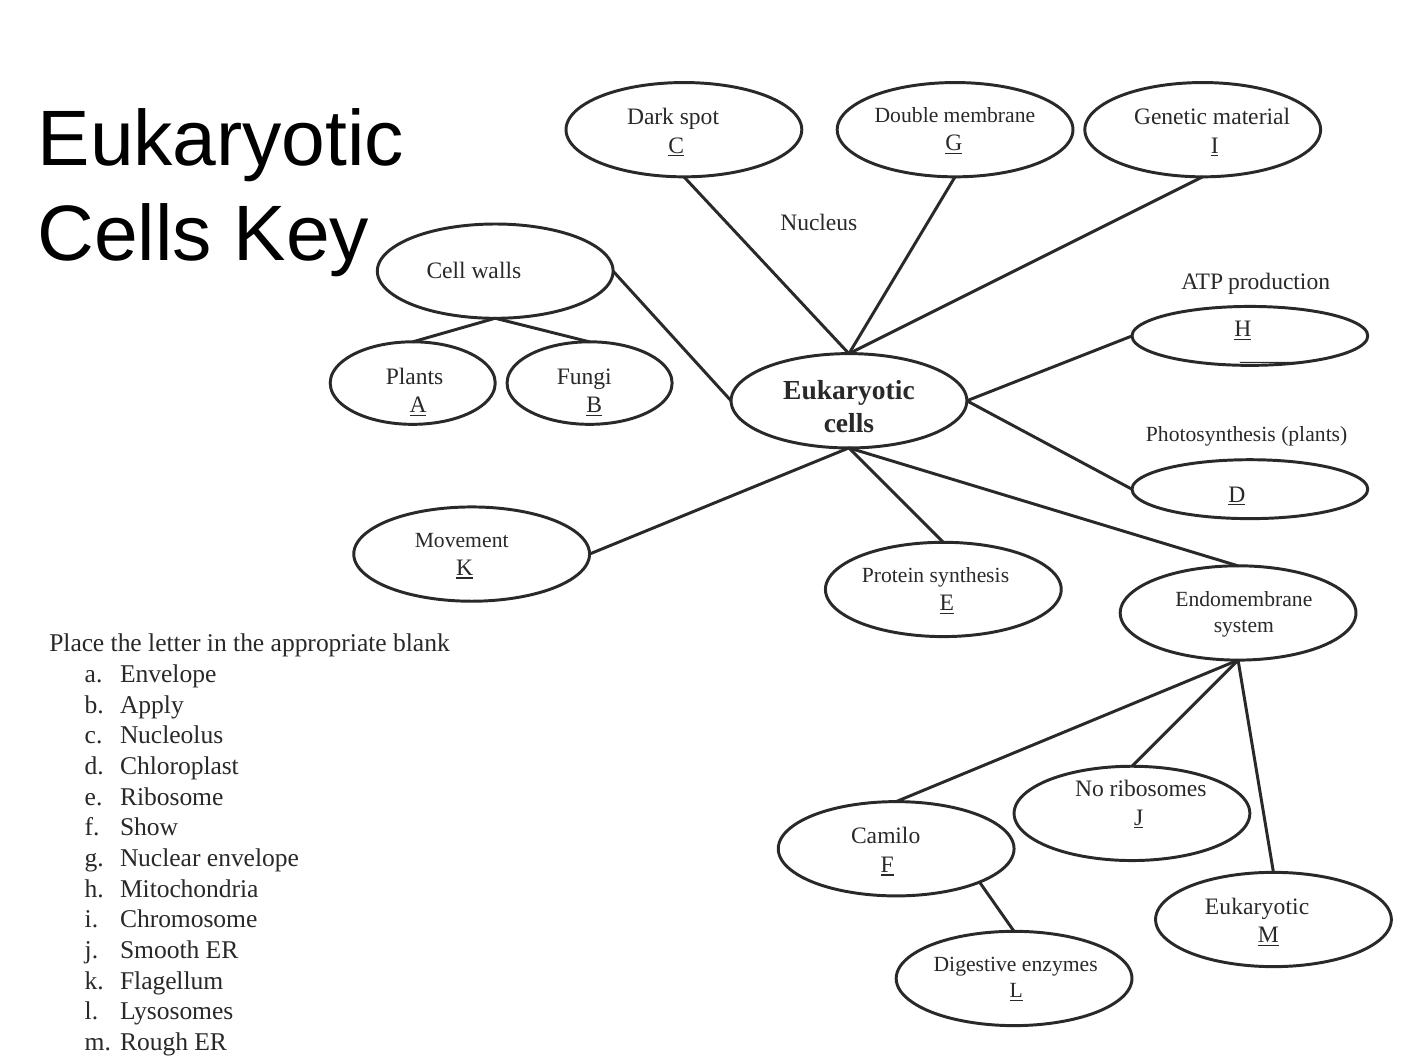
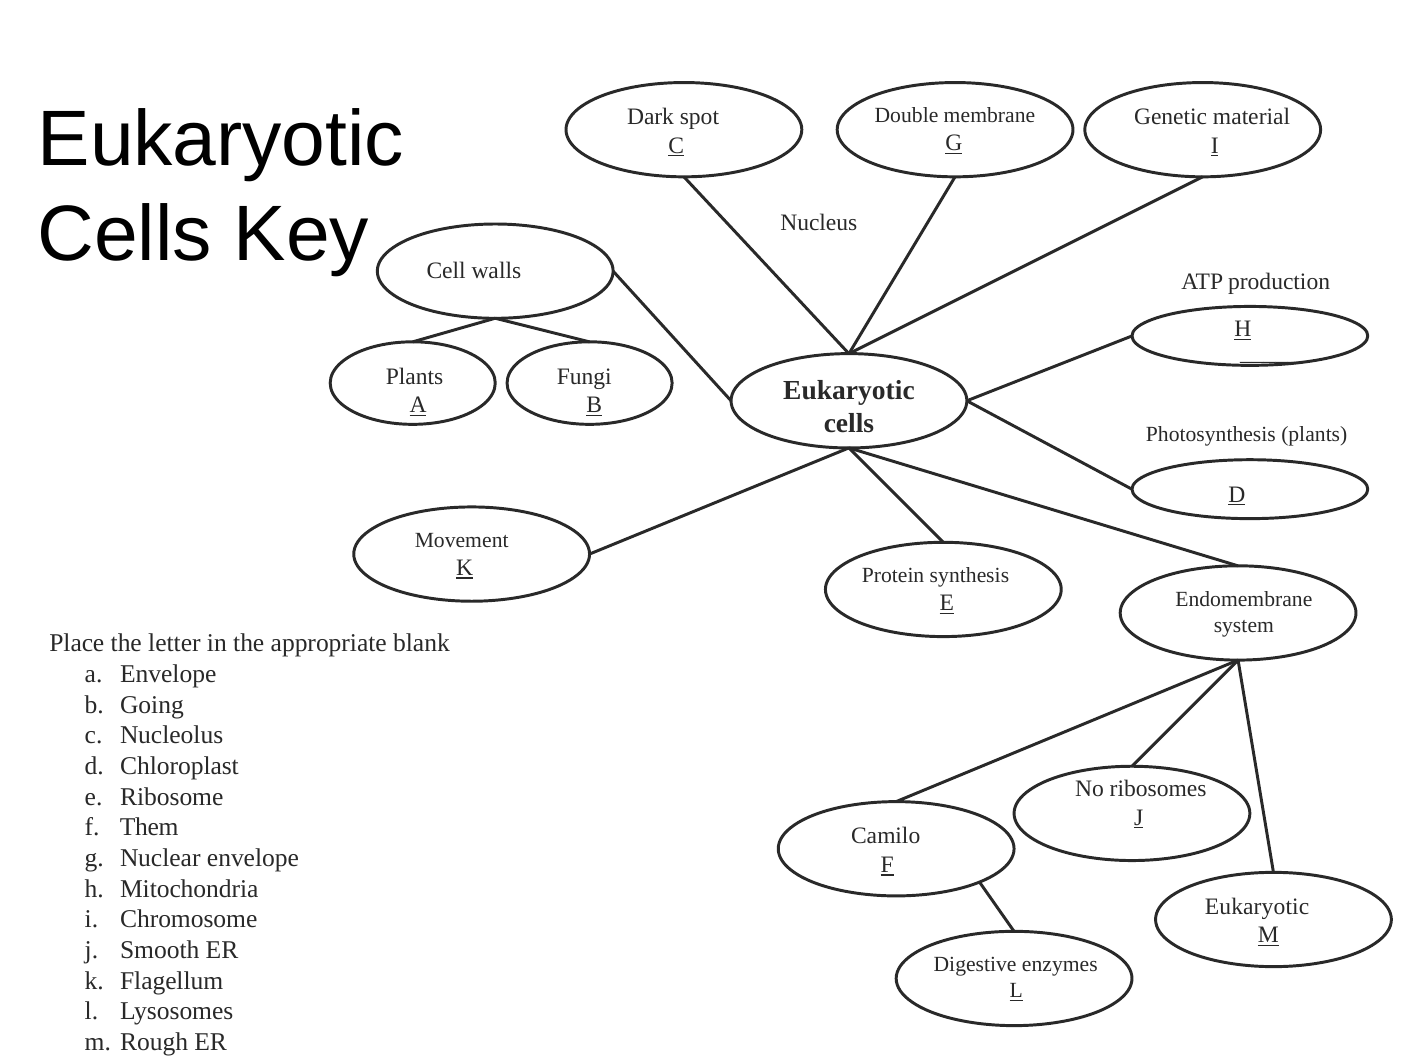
Apply: Apply -> Going (152, 705)
Show: Show -> Them (149, 828)
